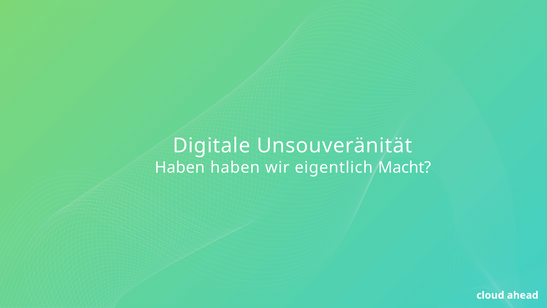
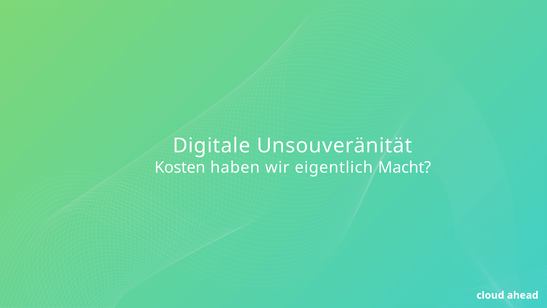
Haben: Haben -> Kosten (180, 167)
